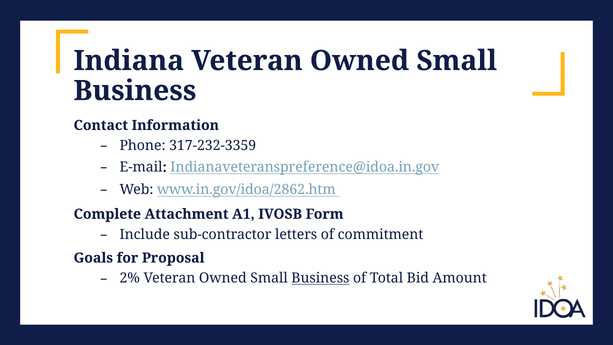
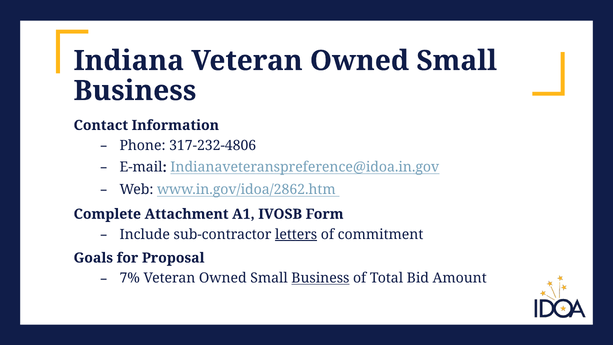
317-232-3359: 317-232-3359 -> 317-232-4806 (213, 146)
letters underline: none -> present (296, 234)
2%: 2% -> 7% (130, 278)
